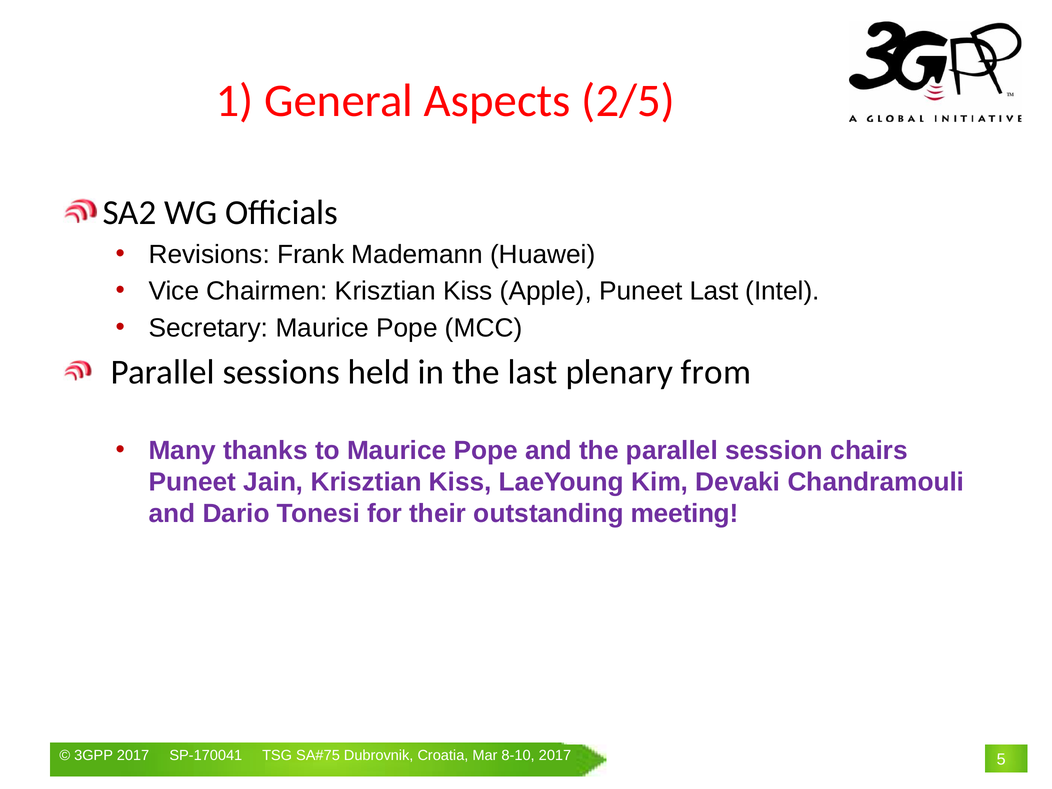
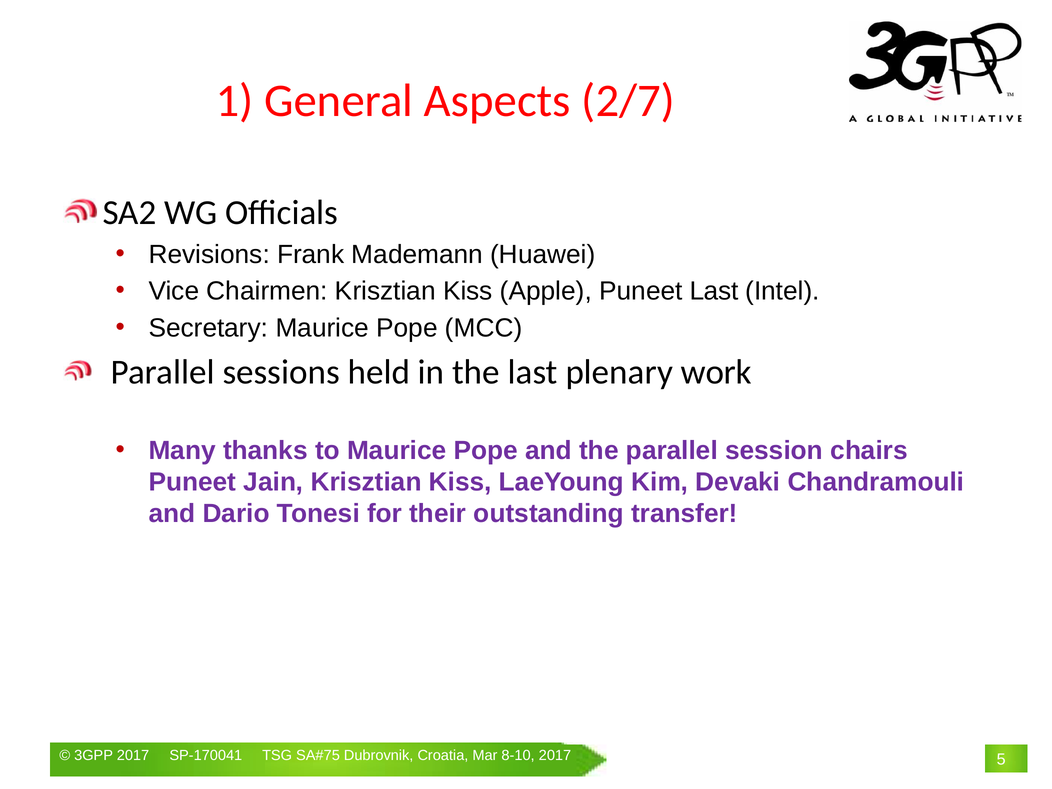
2/5: 2/5 -> 2/7 (628, 101)
from: from -> work (716, 372)
meeting: meeting -> transfer (684, 514)
